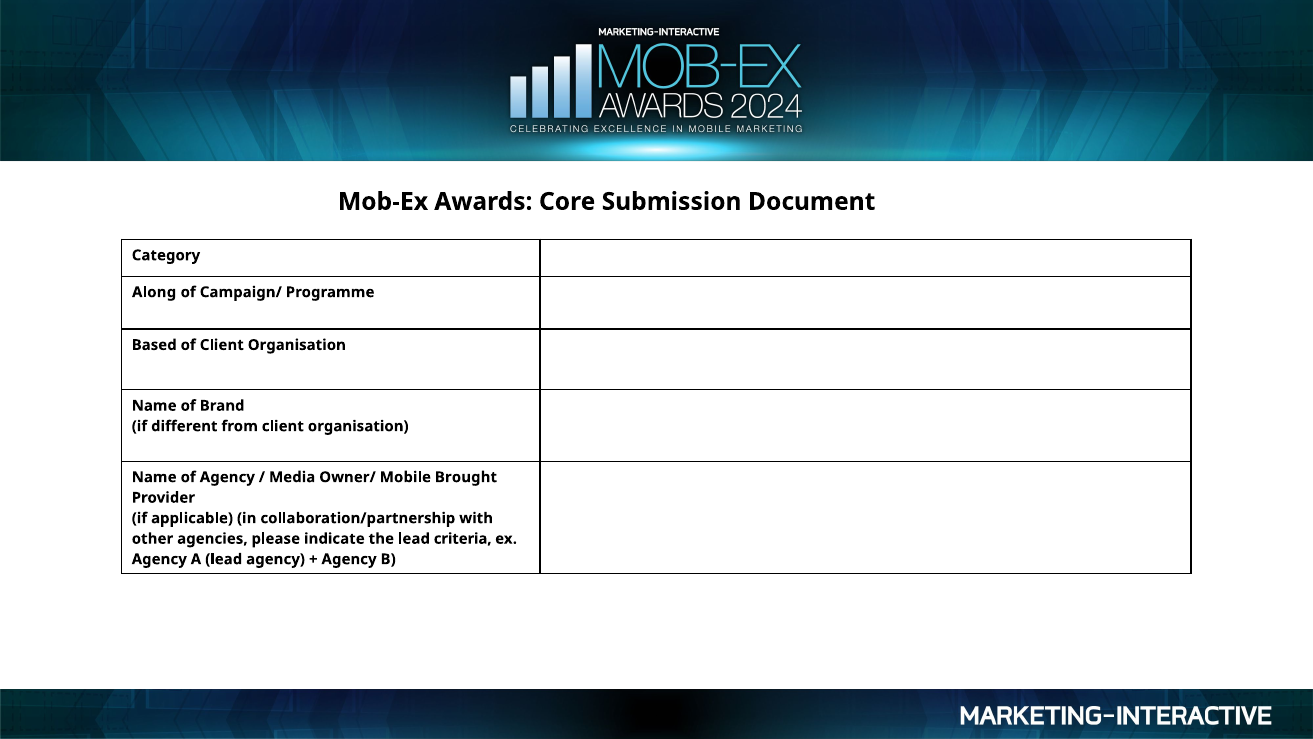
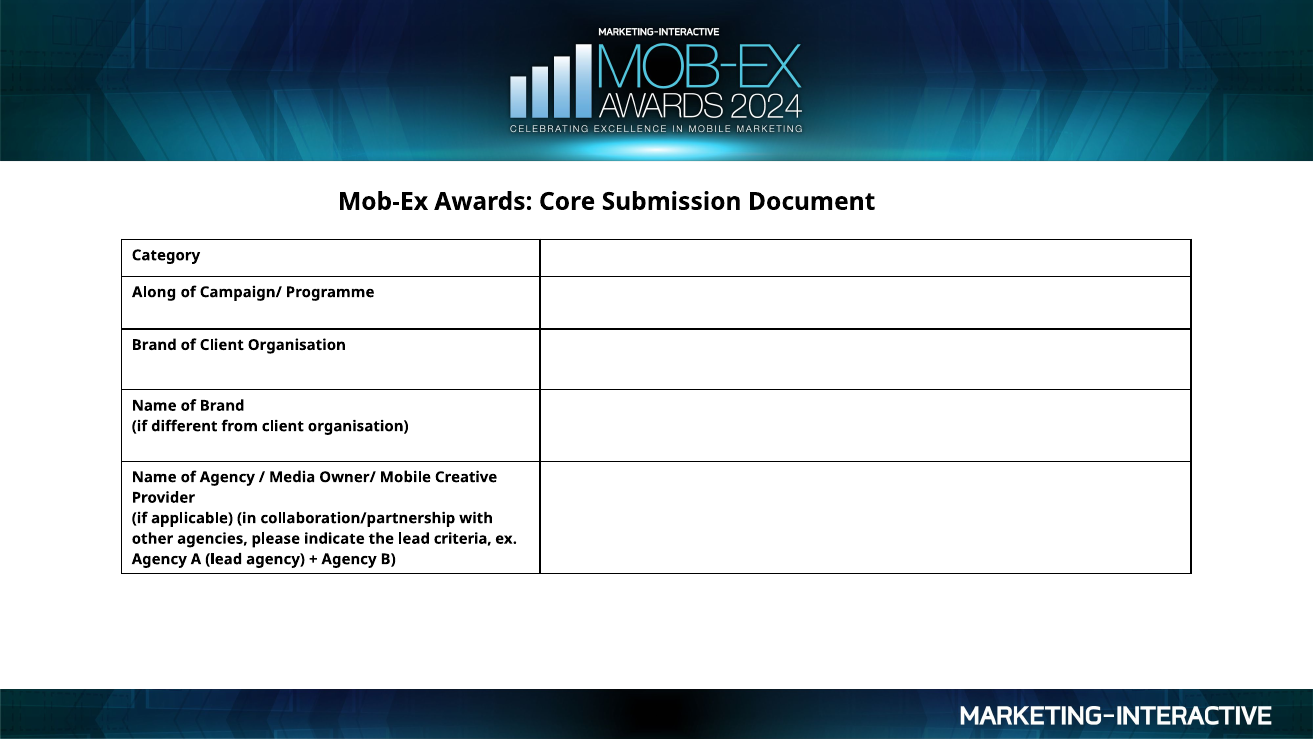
Based: Based -> Brand (154, 345)
Brought: Brought -> Creative (466, 477)
